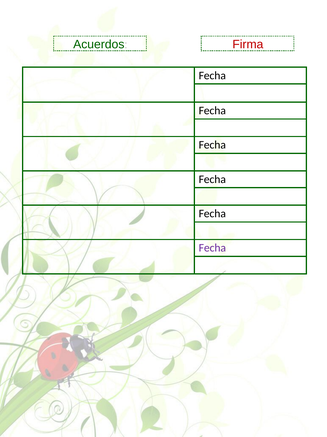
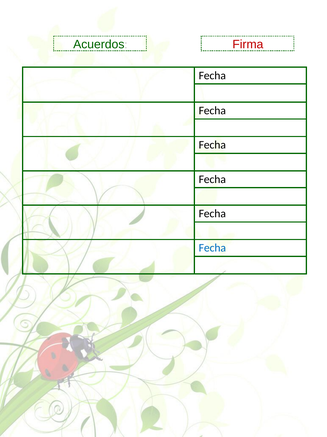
Fecha colour: purple -> blue (212, 247)
